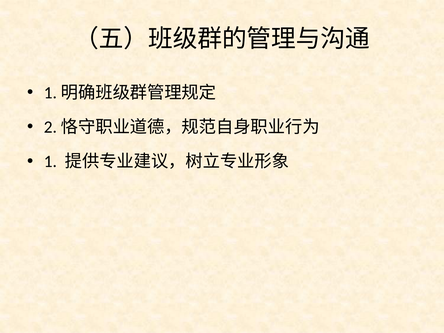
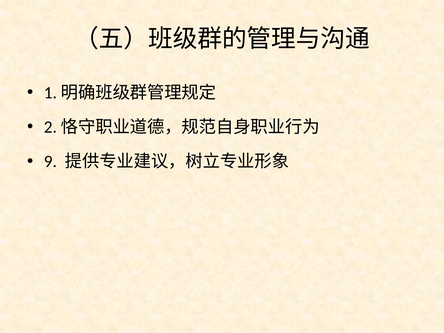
1: 1 -> 9 (50, 162)
